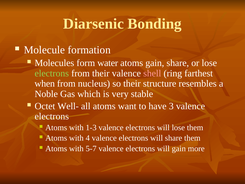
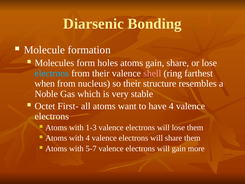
water: water -> holes (108, 63)
electrons colour: light green -> light blue (52, 73)
Well-: Well- -> First- (68, 106)
have 3: 3 -> 4 (171, 106)
